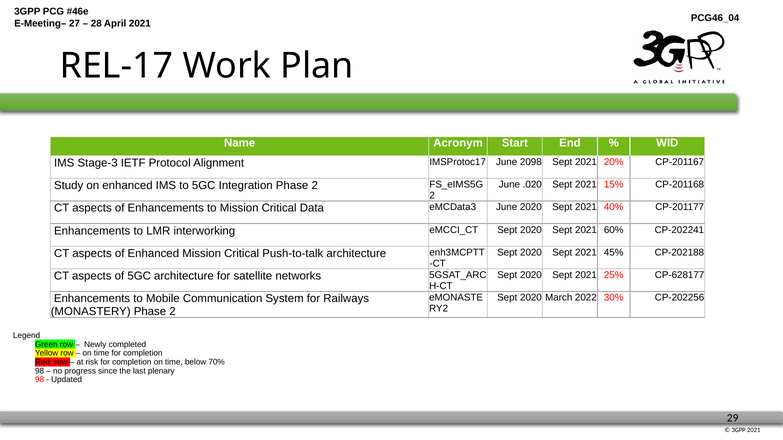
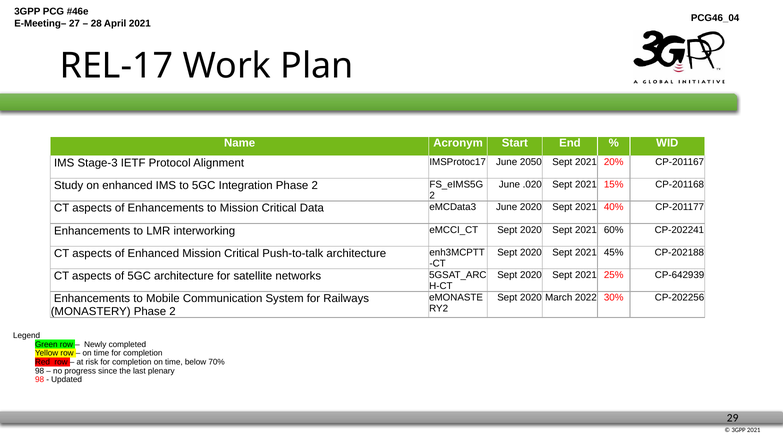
2098: 2098 -> 2050 (531, 162)
CP-628177: CP-628177 -> CP-642939 (680, 275)
